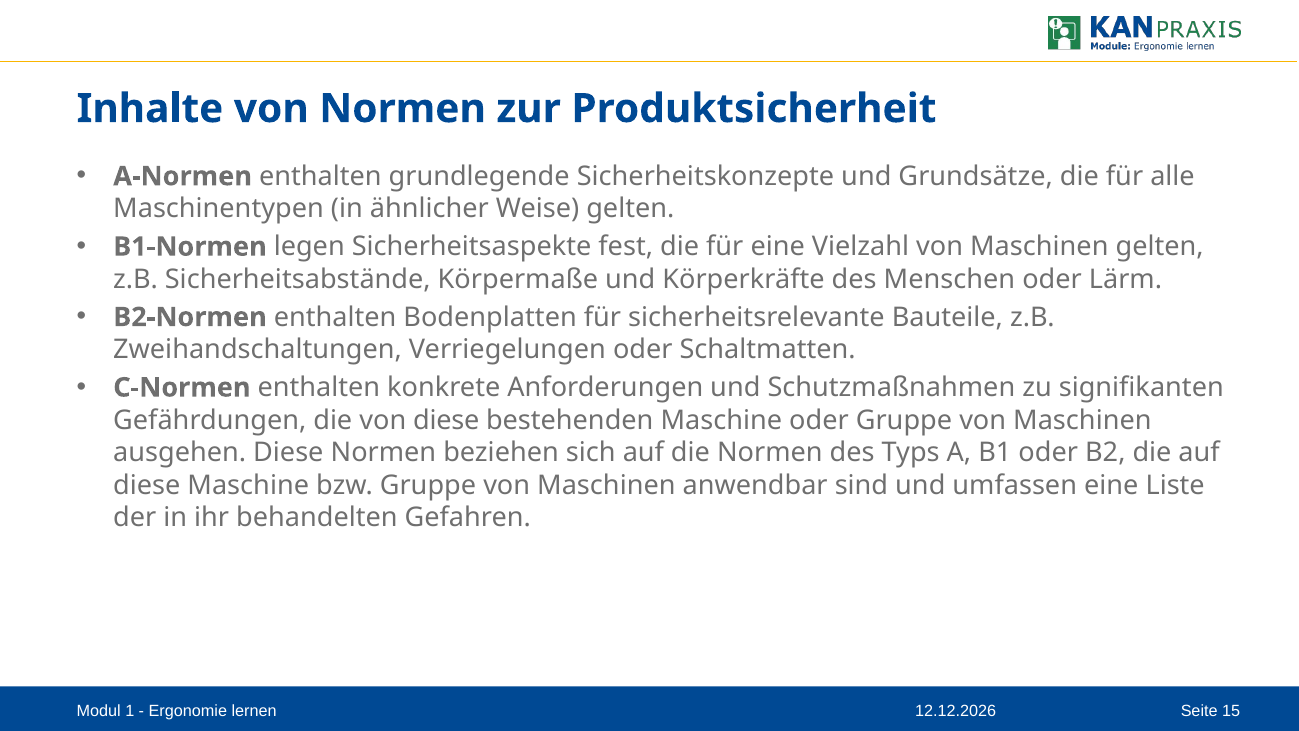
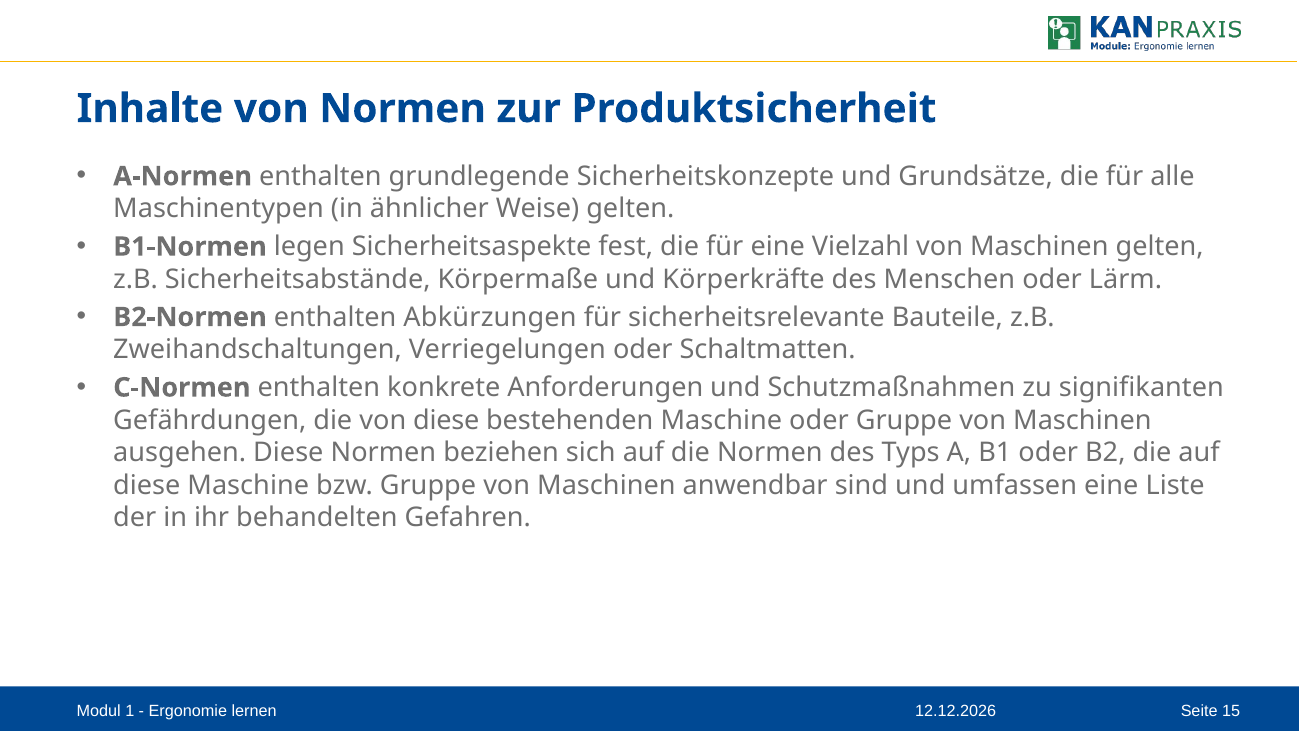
Bodenplatten: Bodenplatten -> Abkürzungen (490, 317)
